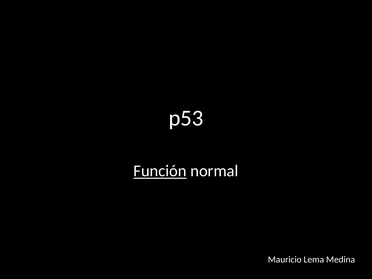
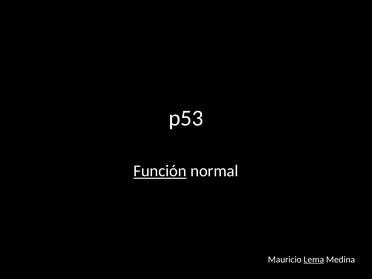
Lema underline: none -> present (314, 260)
